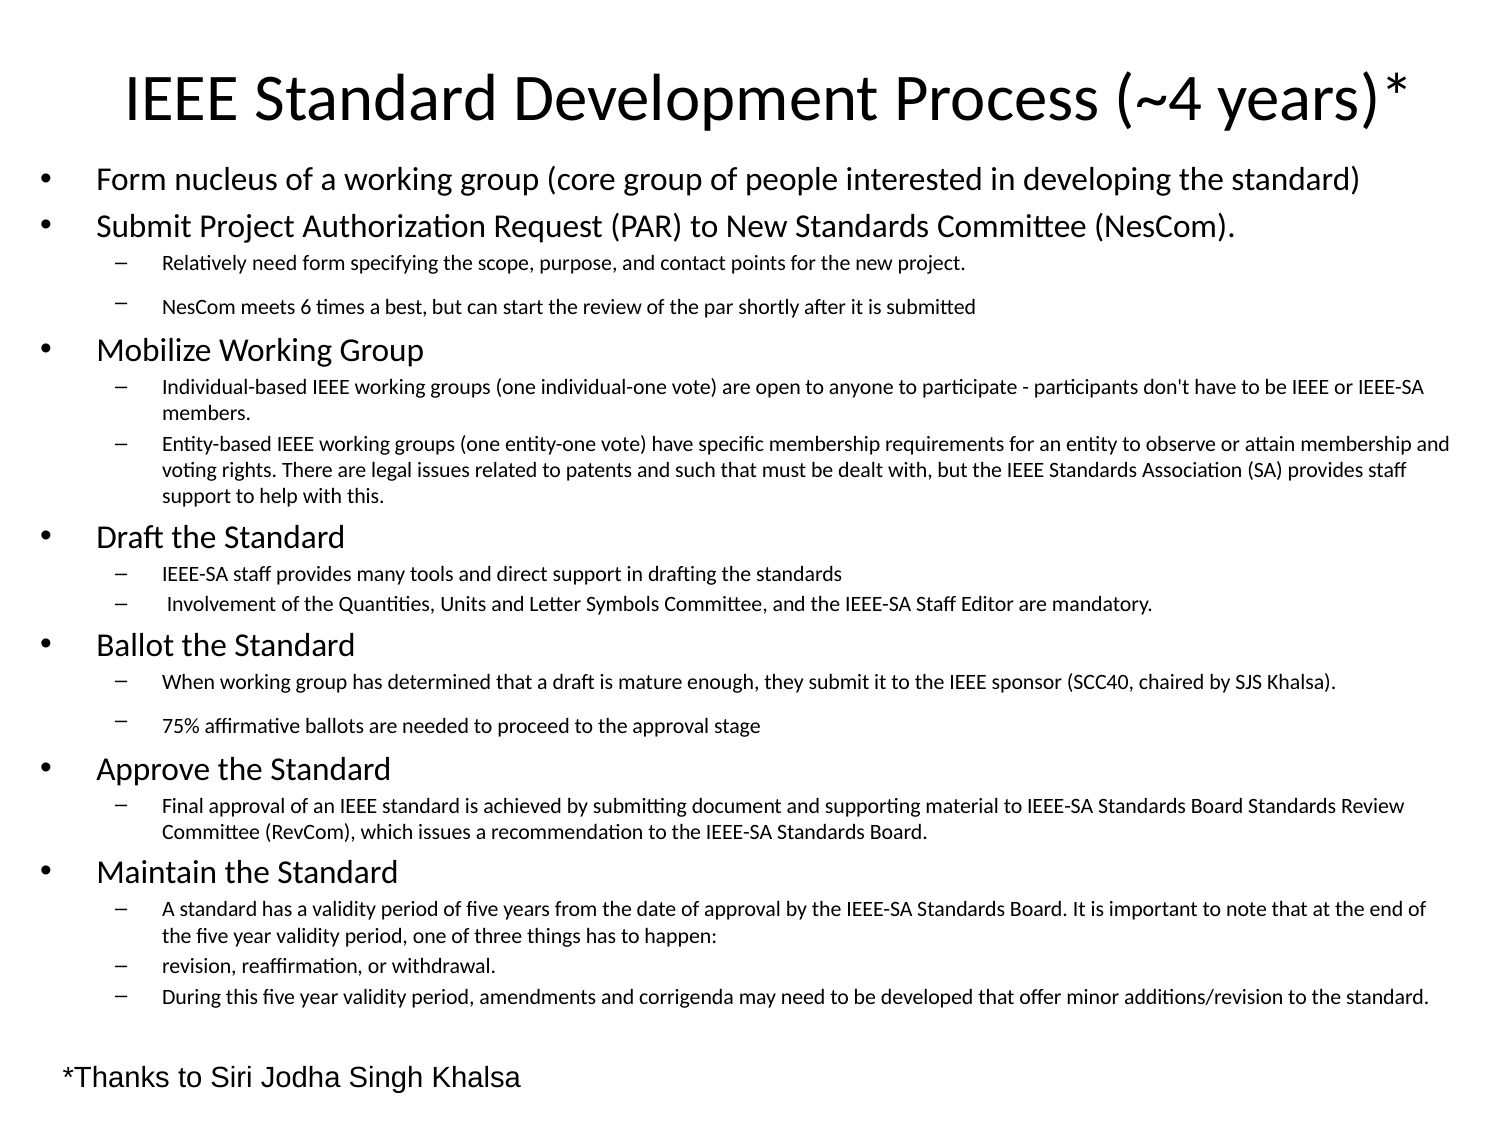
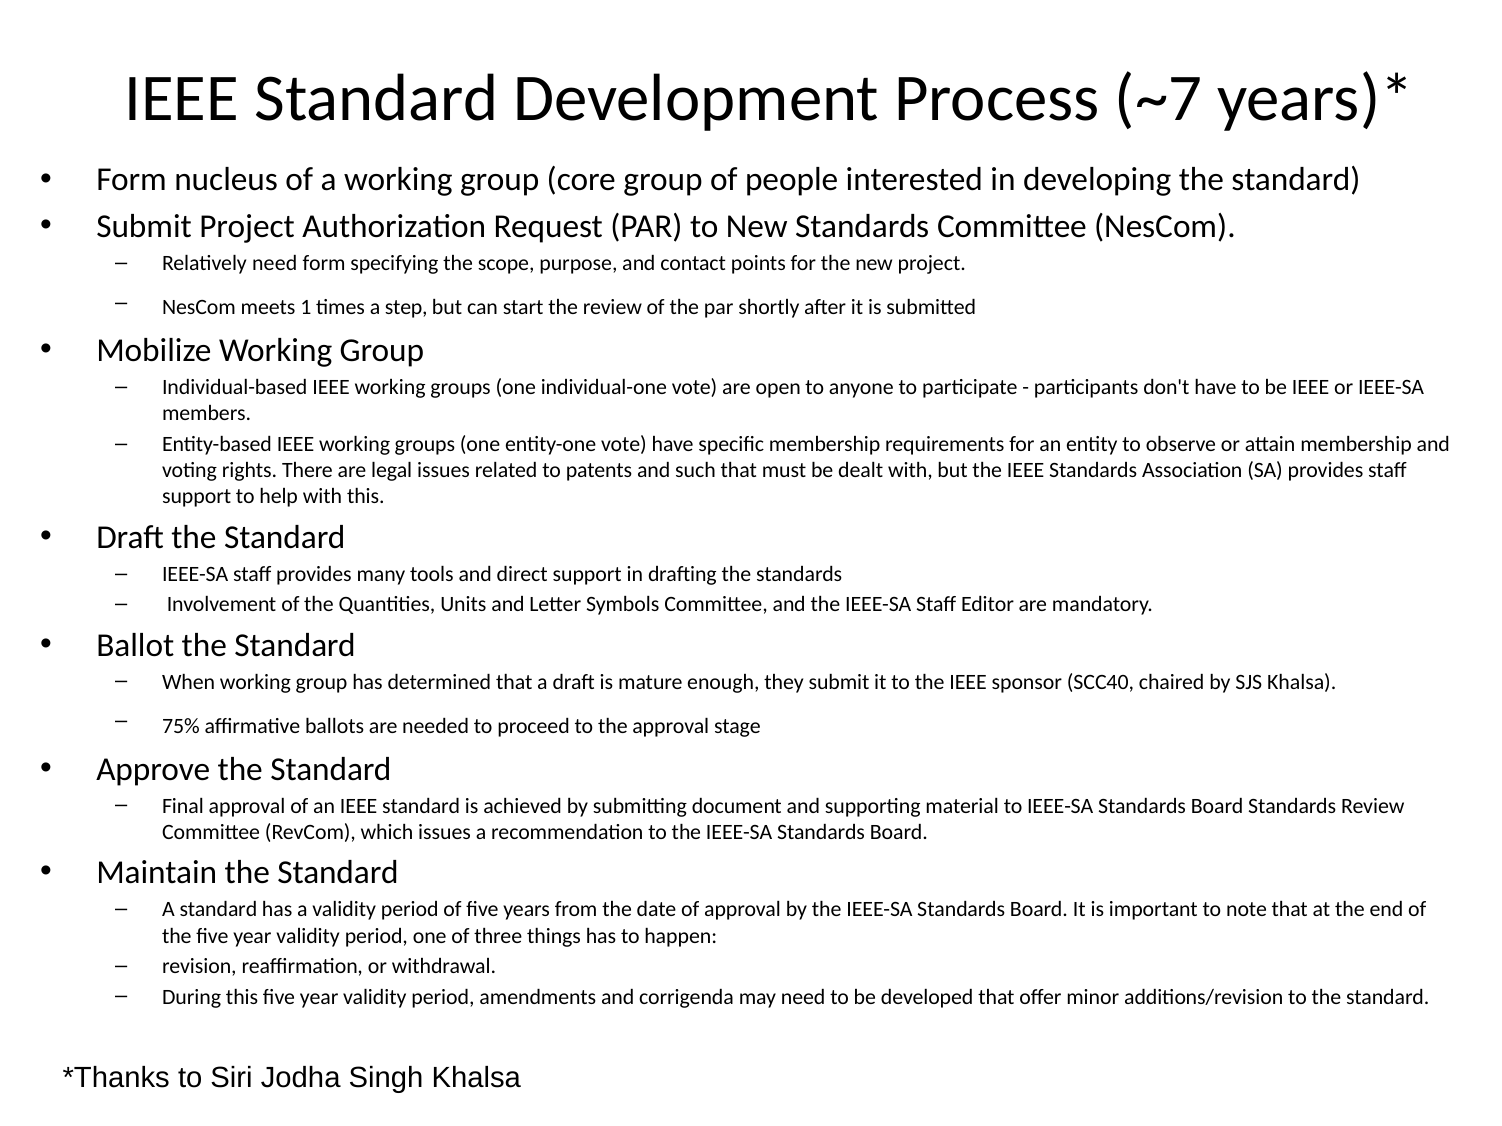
~4: ~4 -> ~7 (1158, 98)
6: 6 -> 1 (306, 308)
best: best -> step (406, 308)
